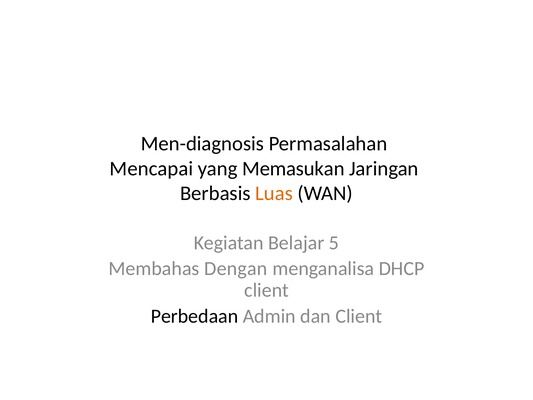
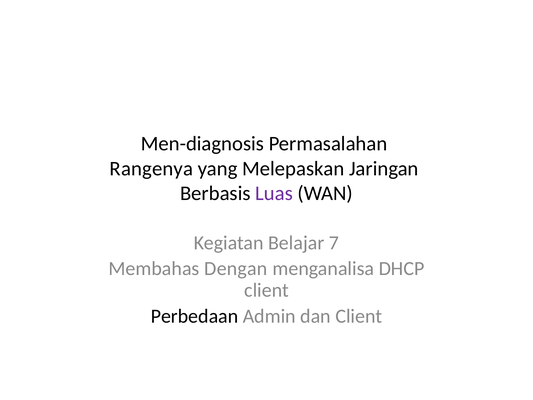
Mencapai: Mencapai -> Rangenya (151, 168)
Memasukan: Memasukan -> Melepaskan (293, 168)
Luas colour: orange -> purple (274, 193)
5: 5 -> 7 (334, 243)
